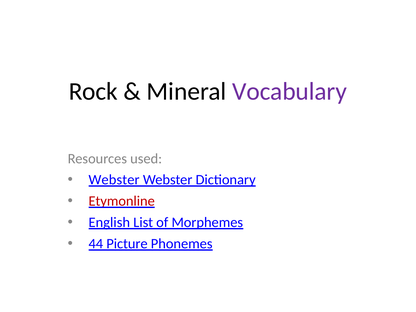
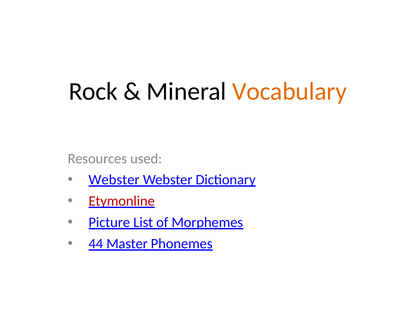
Vocabulary colour: purple -> orange (289, 91)
English: English -> Picture (109, 223)
Picture: Picture -> Master (127, 244)
